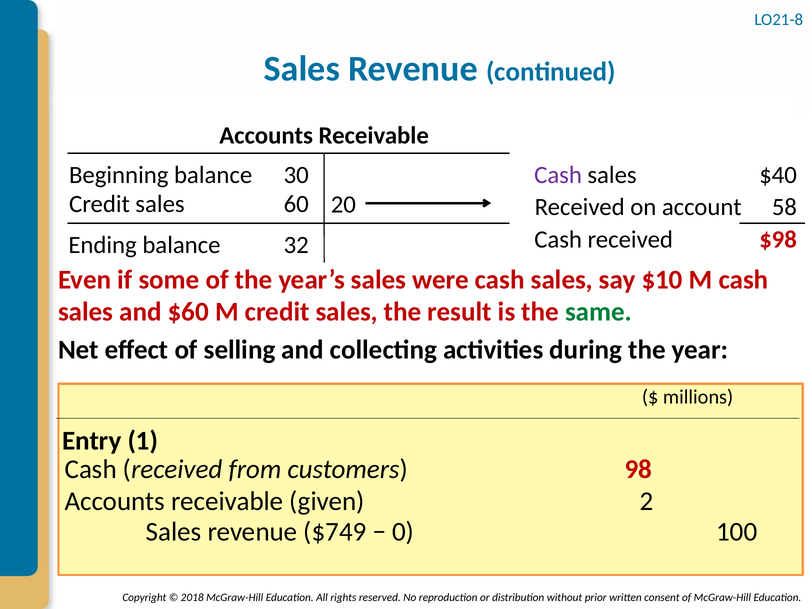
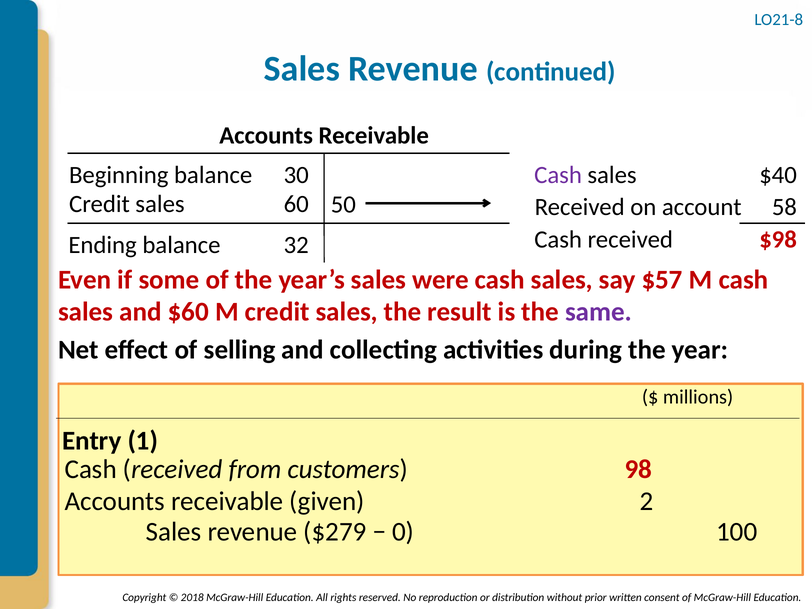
20: 20 -> 50 (343, 205)
$10: $10 -> $57 (662, 280)
same colour: green -> purple (599, 312)
$749: $749 -> $279 (335, 532)
